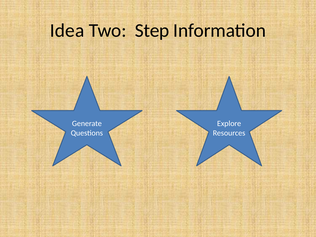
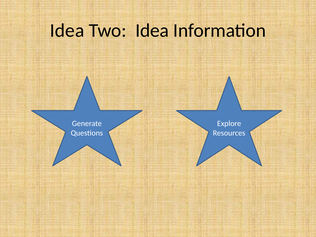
Two Step: Step -> Idea (152, 31)
